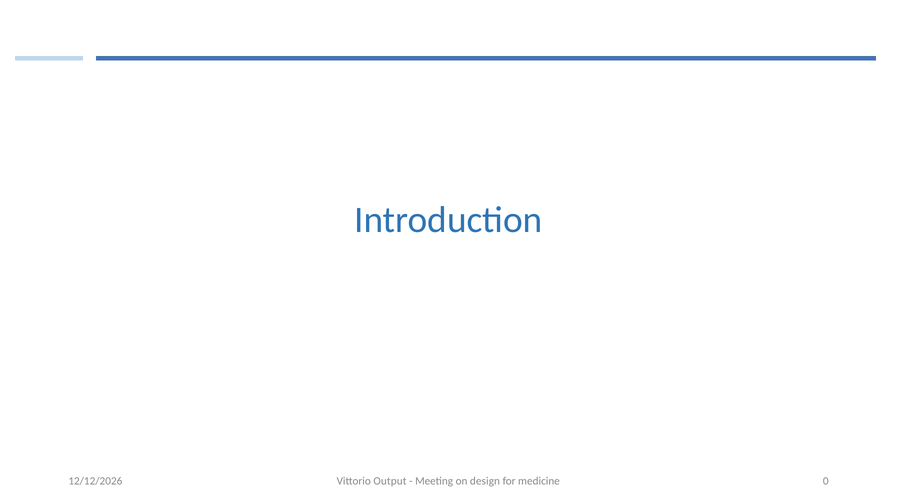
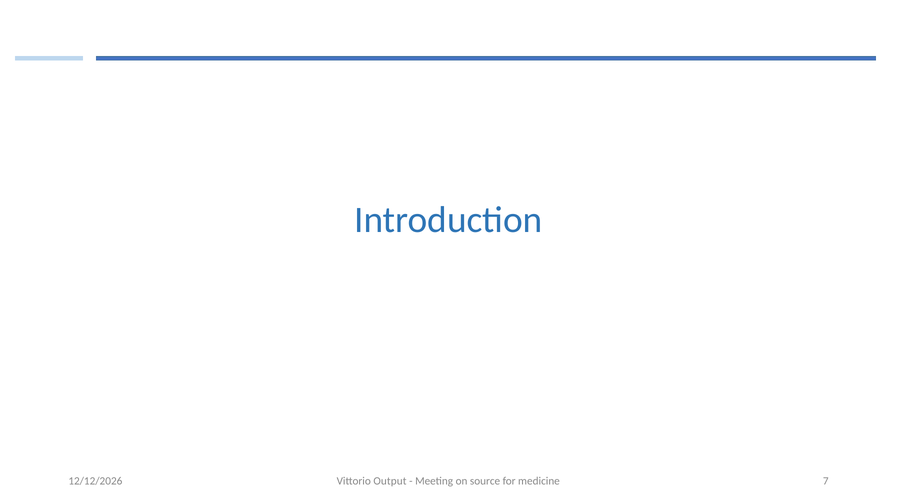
design: design -> source (485, 482)
0: 0 -> 7 (826, 482)
